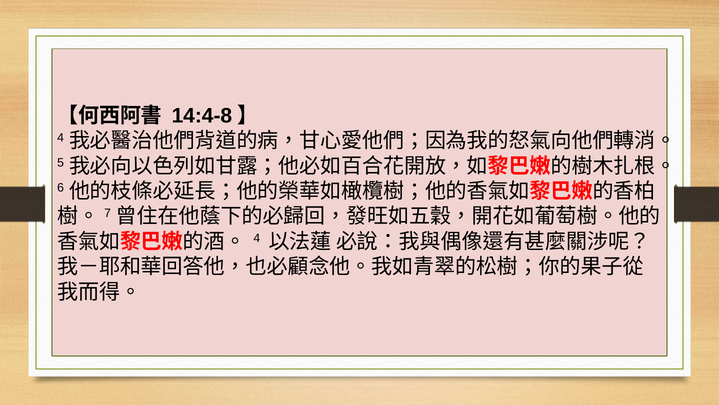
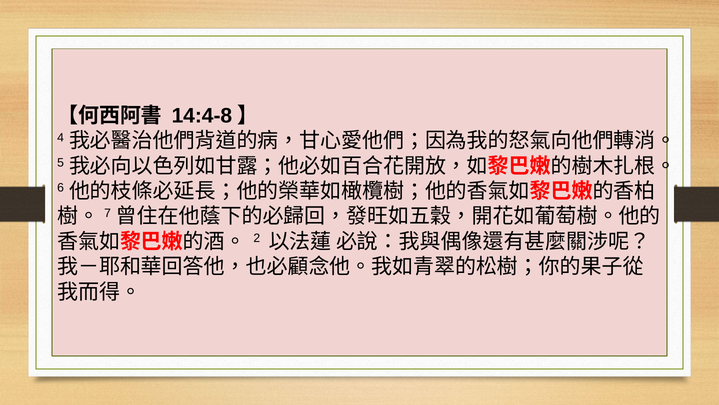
4: 4 -> 2 (257, 238)
